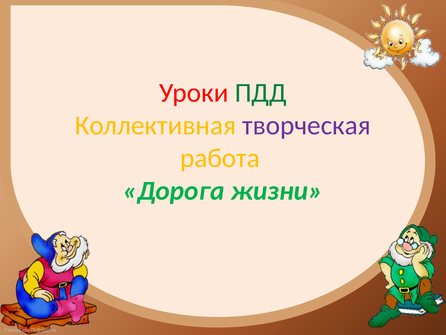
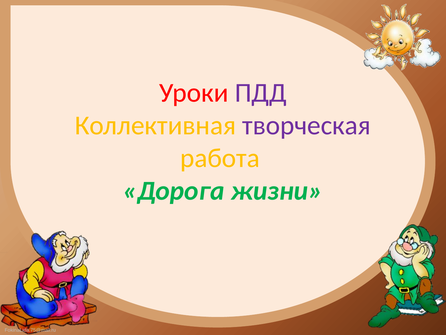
ПДД colour: green -> purple (261, 93)
